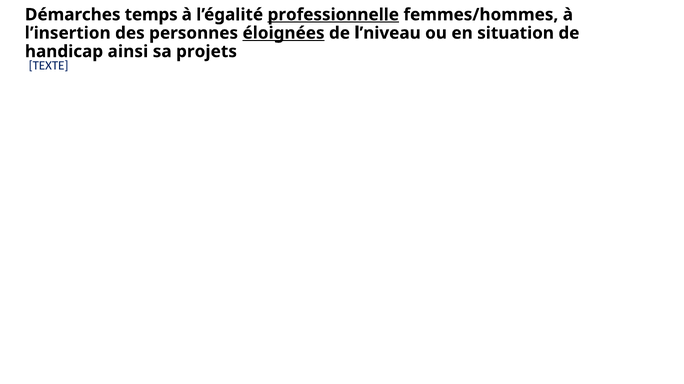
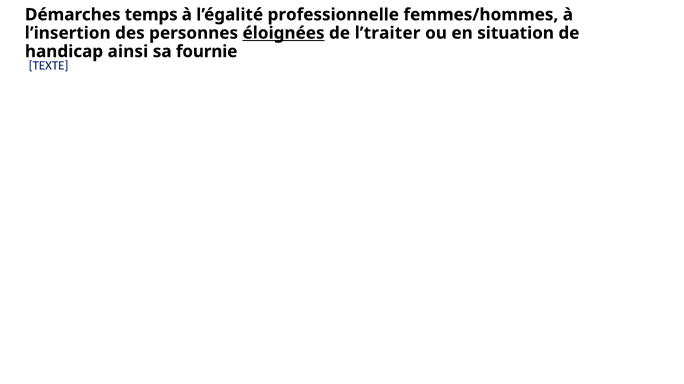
professionnelle underline: present -> none (333, 15)
l’niveau: l’niveau -> l’traiter (387, 33)
projets: projets -> fournie (207, 52)
